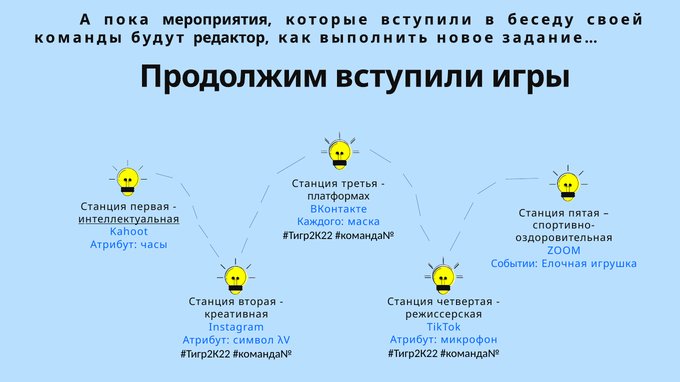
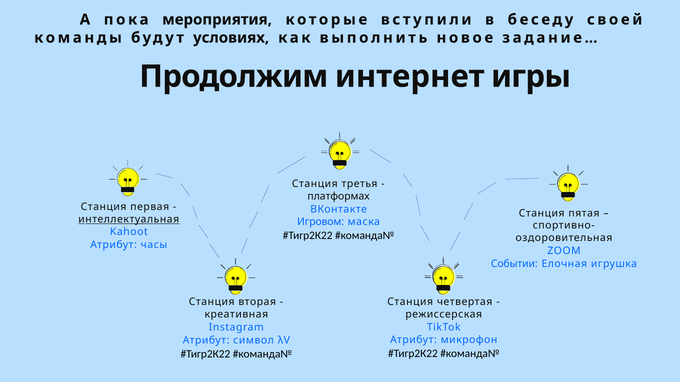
редактор: редактор -> условиях (231, 38)
Продолжим вступили: вступили -> интернет (410, 77)
Каждого: Каждого -> Игровом (321, 222)
